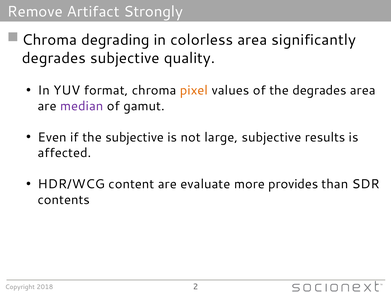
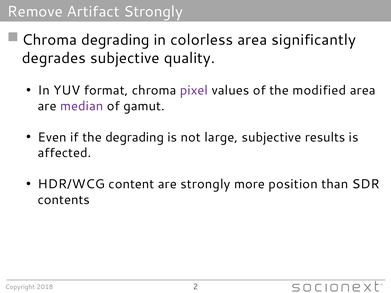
pixel colour: orange -> purple (194, 91)
the degrades: degrades -> modified (319, 91)
the subjective: subjective -> degrading (135, 137)
are evaluate: evaluate -> strongly (205, 184)
provides: provides -> position (293, 184)
